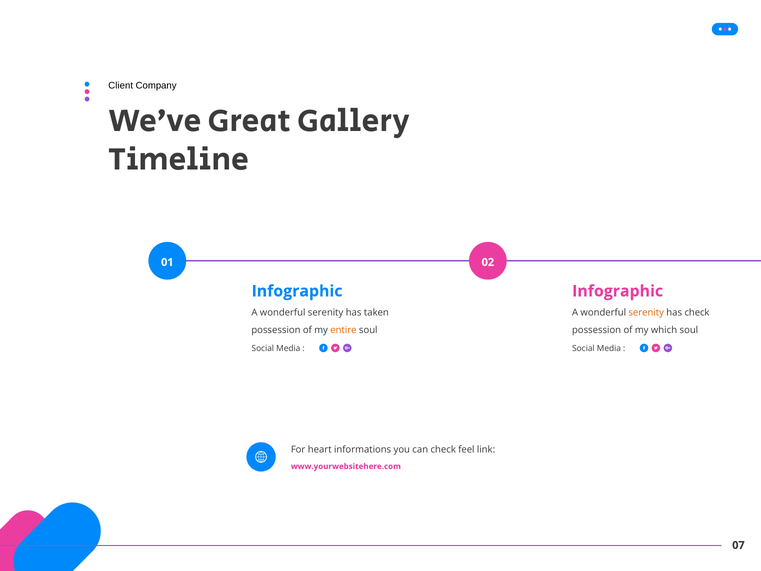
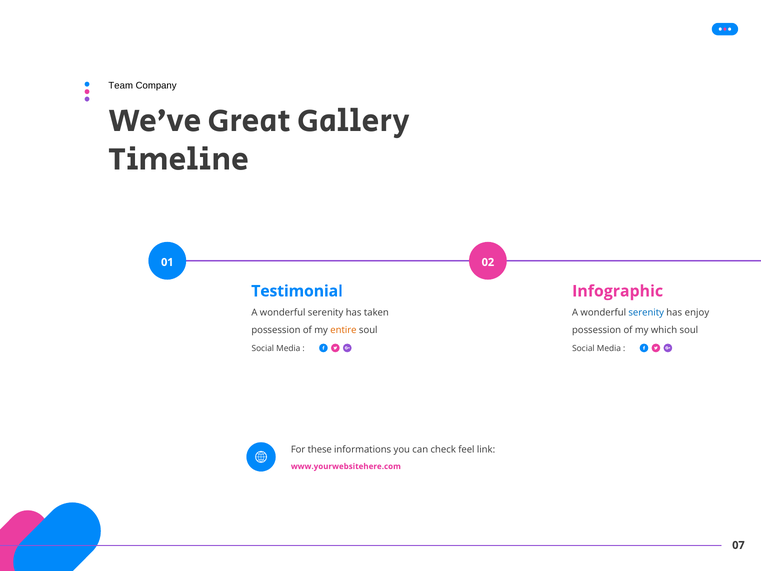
Client: Client -> Team (121, 86)
Infographic: Infographic -> Testimonial (297, 291)
serenity colour: orange -> blue (646, 313)
has check: check -> enjoy (697, 313)
heart: heart -> these (320, 449)
